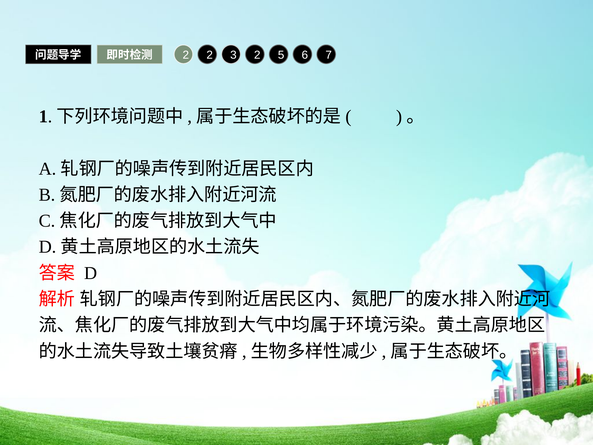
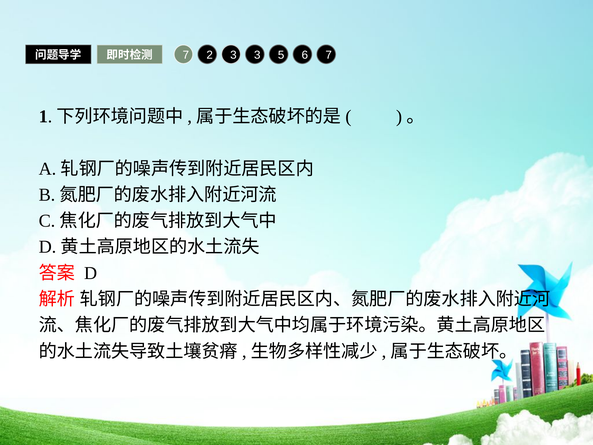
2: 2 -> 7 (186, 55)
3 2: 2 -> 3 (257, 55)
